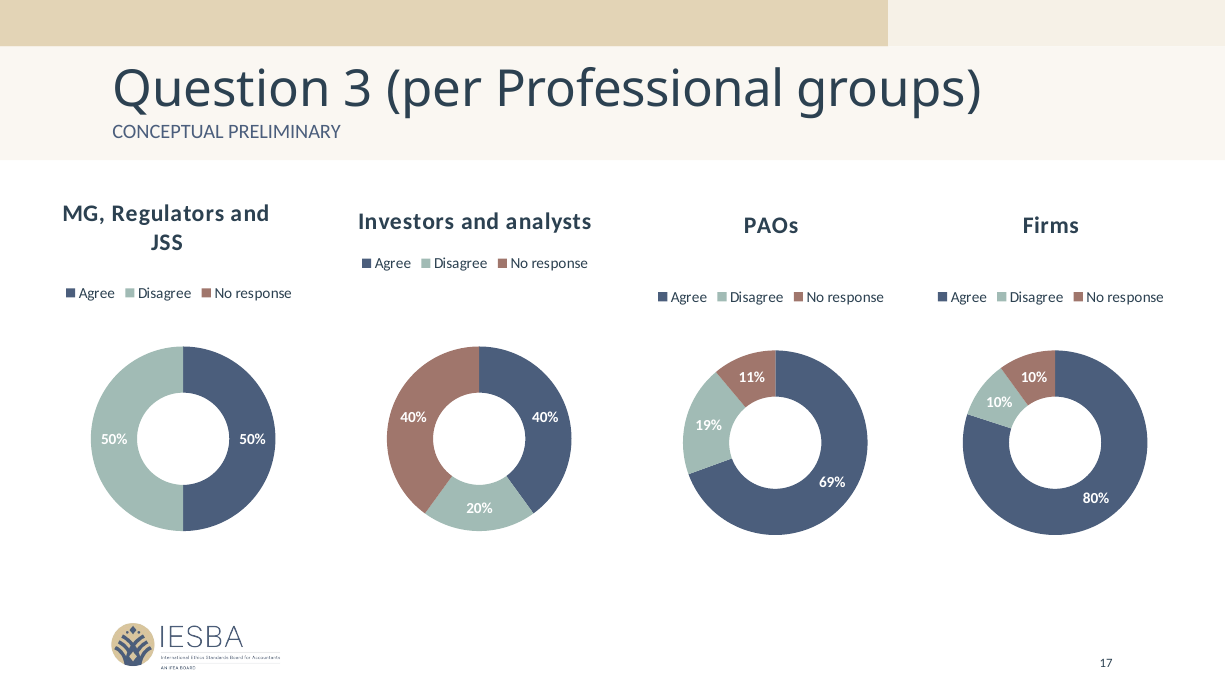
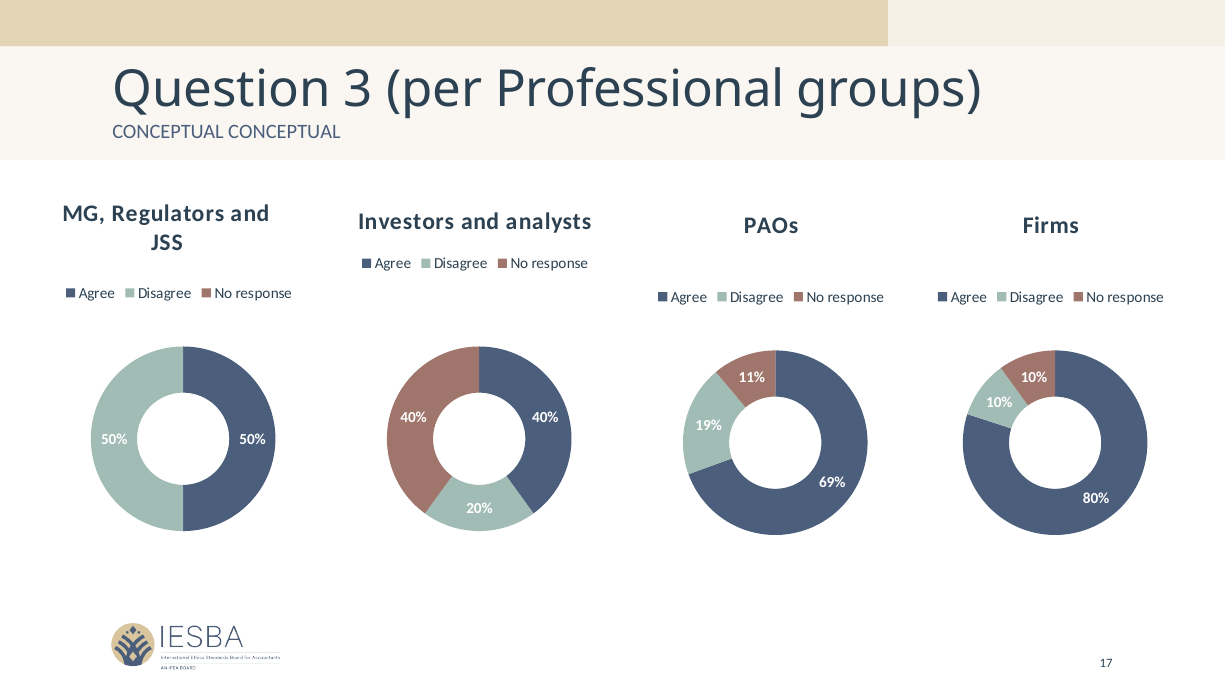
CONCEPTUAL PRELIMINARY: PRELIMINARY -> CONCEPTUAL (284, 132)
